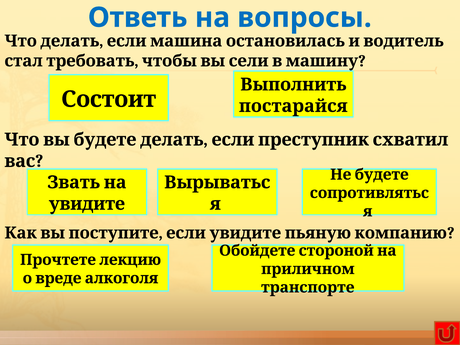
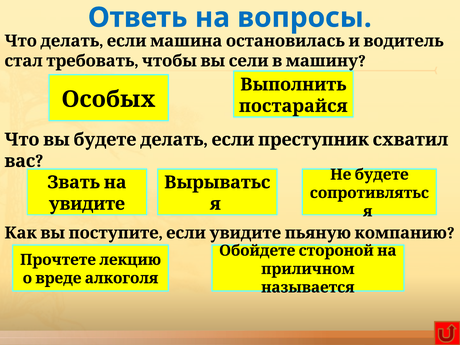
Состоит: Состоит -> Особых (108, 99)
транспорте: транспорте -> называется (308, 287)
